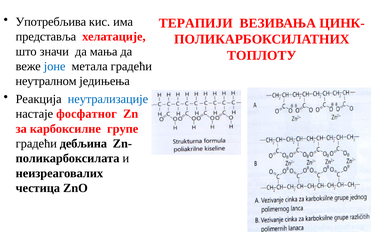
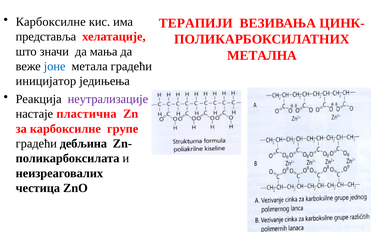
Употребљива: Употребљива -> Карбоксилне (51, 22)
ТОПЛОТУ: ТОПЛОТУ -> МЕТАЛНА (262, 55)
неутралном: неутралном -> иницијатор (46, 81)
неутрализације colour: blue -> purple (108, 99)
фосфатног: фосфатног -> пластична (87, 114)
